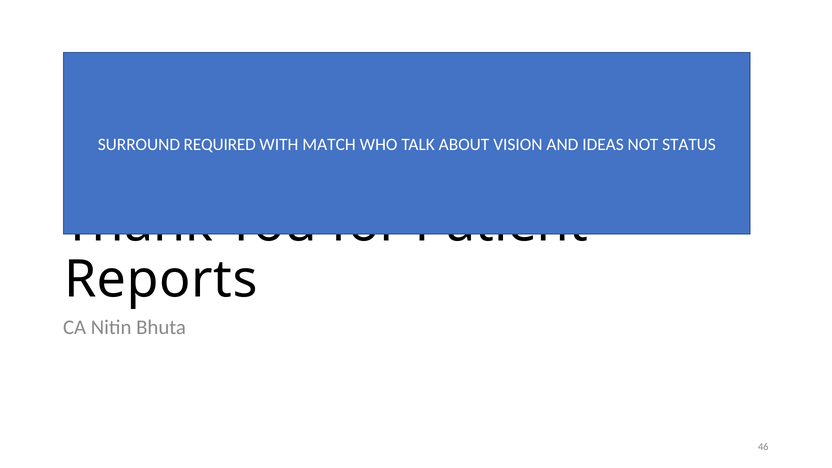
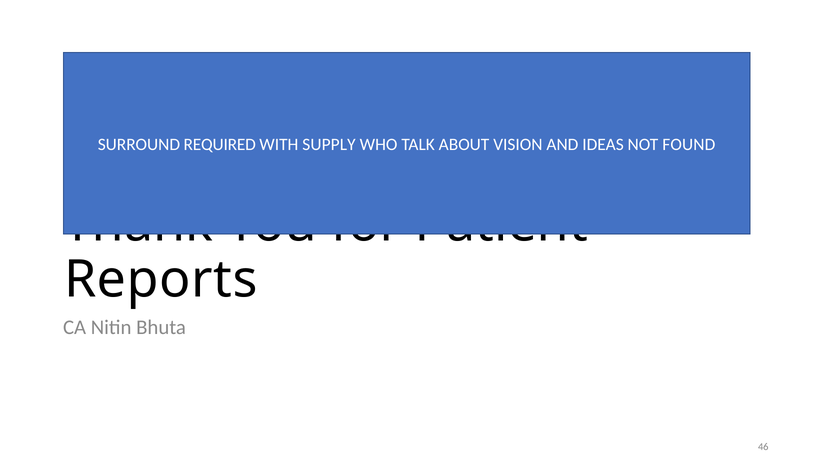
MATCH: MATCH -> SUPPLY (329, 144)
STATUS: STATUS -> FOUND (689, 144)
